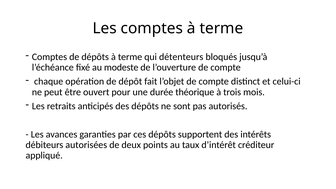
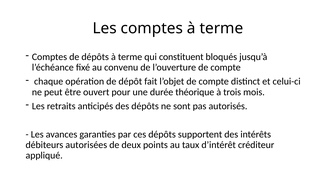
détenteurs: détenteurs -> constituent (181, 57)
modeste: modeste -> convenu (121, 67)
